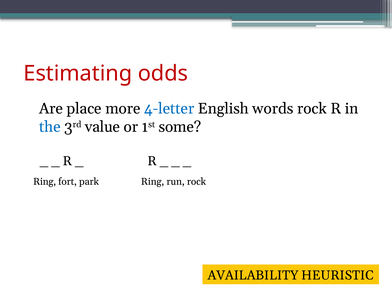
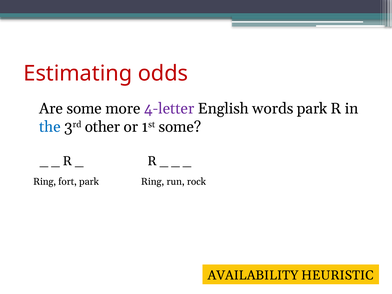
Are place: place -> some (84, 109)
4-letter colour: blue -> purple (169, 109)
words rock: rock -> park (312, 109)
value: value -> other (103, 127)
